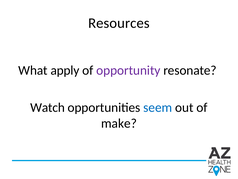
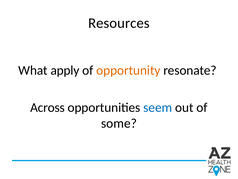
opportunity colour: purple -> orange (128, 70)
Watch: Watch -> Across (48, 107)
make: make -> some (119, 123)
